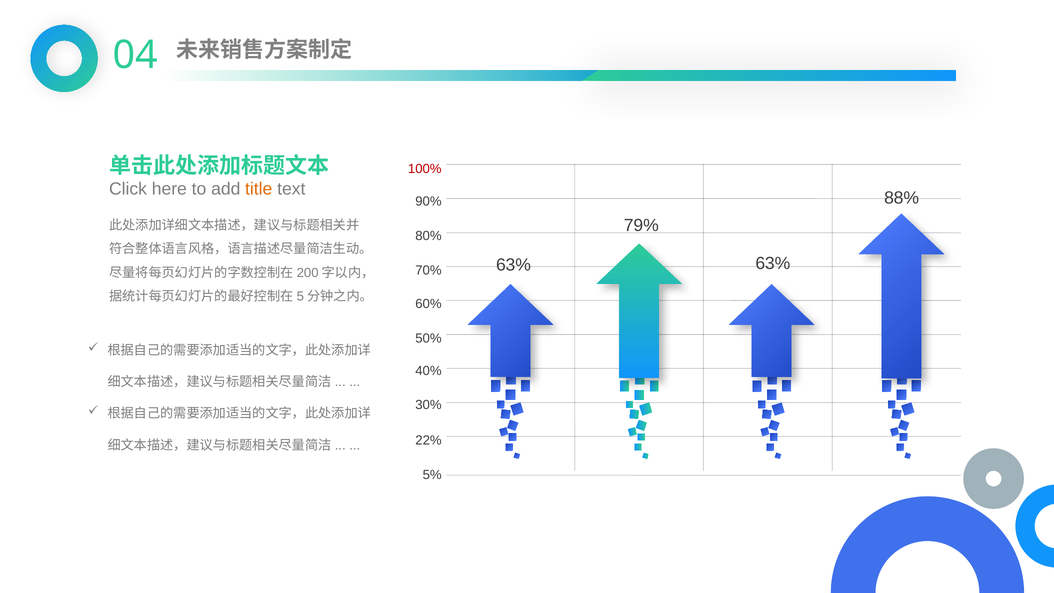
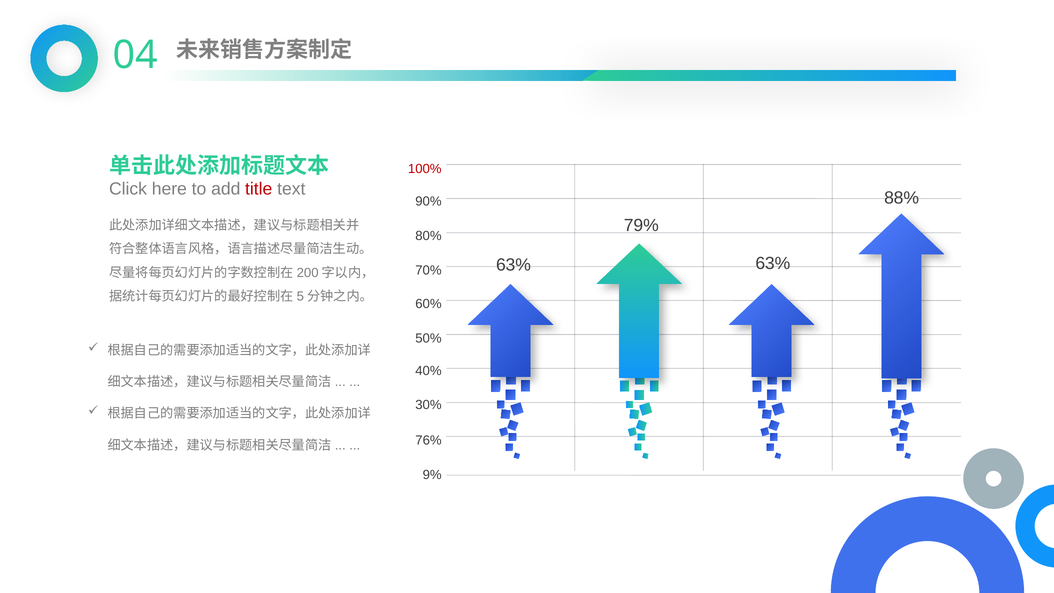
title colour: orange -> red (259, 189)
22%: 22% -> 76% (428, 440)
5%: 5% -> 9% (432, 475)
